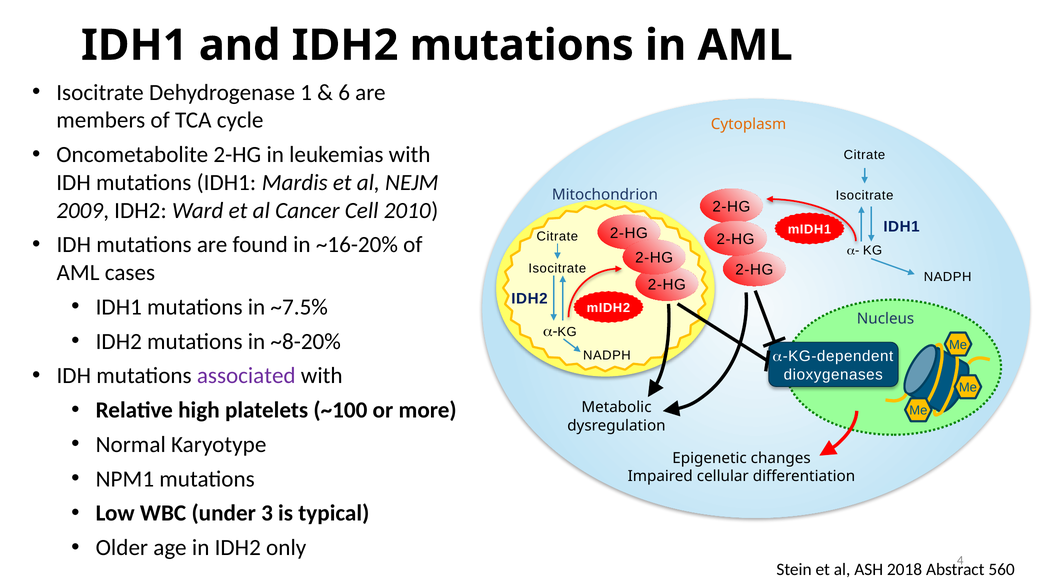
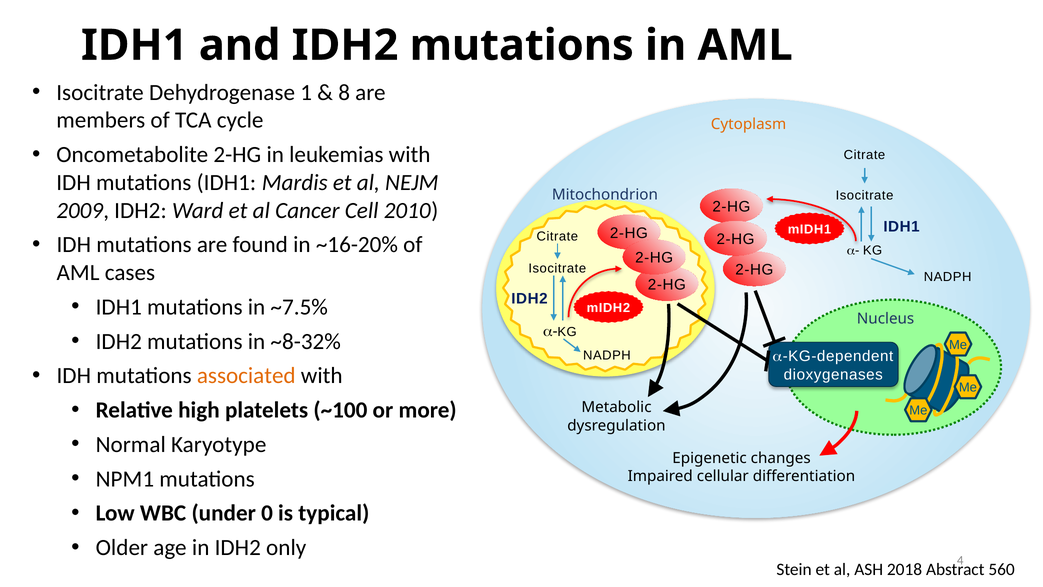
6: 6 -> 8 (344, 92)
~8-20%: ~8-20% -> ~8-32% (306, 341)
associated colour: purple -> orange (246, 376)
3: 3 -> 0 (267, 513)
